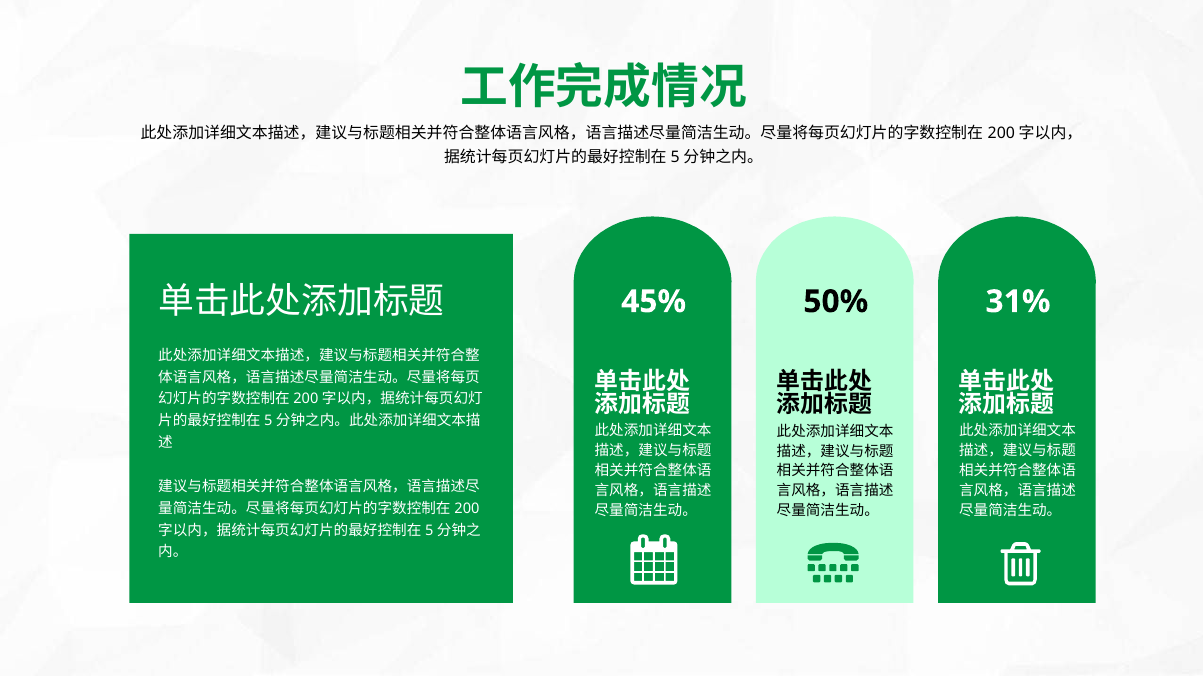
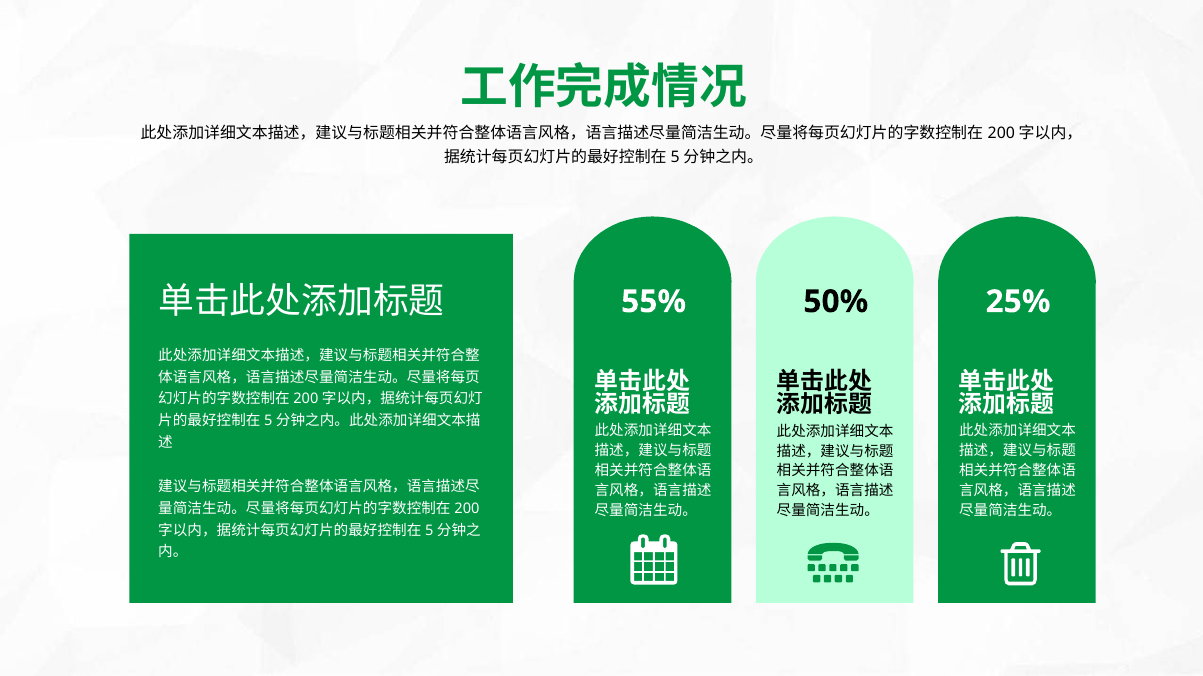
31%: 31% -> 25% (1018, 302)
45%: 45% -> 55% (654, 302)
